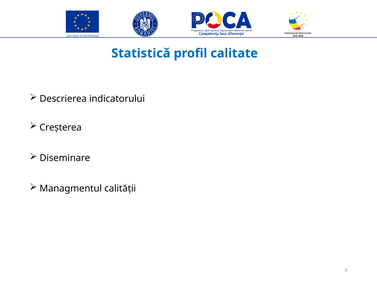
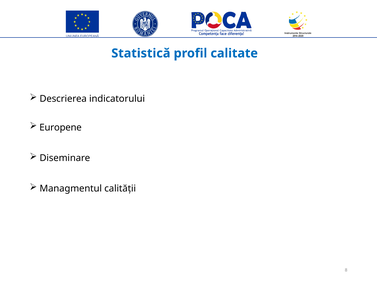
Creșterea: Creșterea -> Europene (61, 127)
